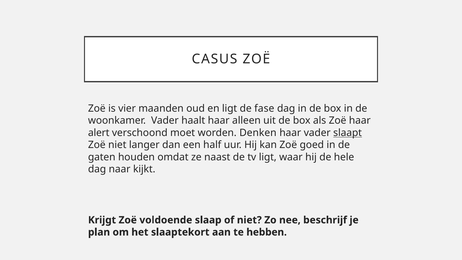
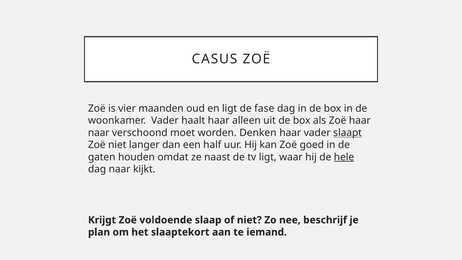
alert: alert -> naar (99, 133)
hele underline: none -> present (344, 157)
hebben: hebben -> iemand (267, 232)
